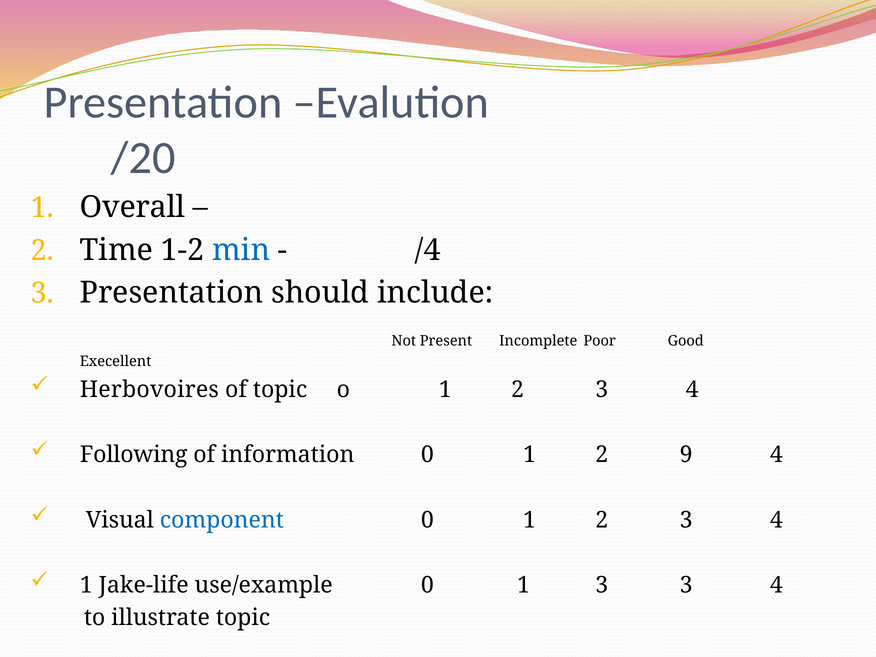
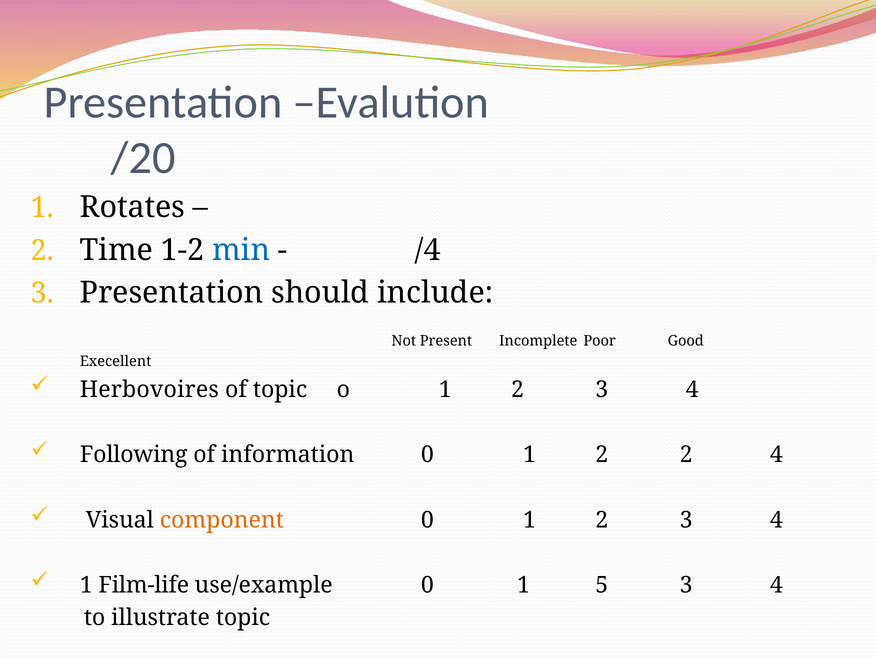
Overall: Overall -> Rotates (132, 207)
2 9: 9 -> 2 (686, 455)
component colour: blue -> orange (222, 520)
Jake-life: Jake-life -> Film-life (144, 585)
1 3: 3 -> 5 (602, 585)
